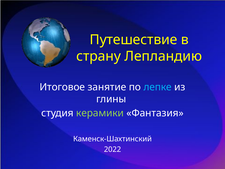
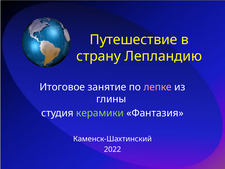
лепке colour: light blue -> pink (158, 87)
